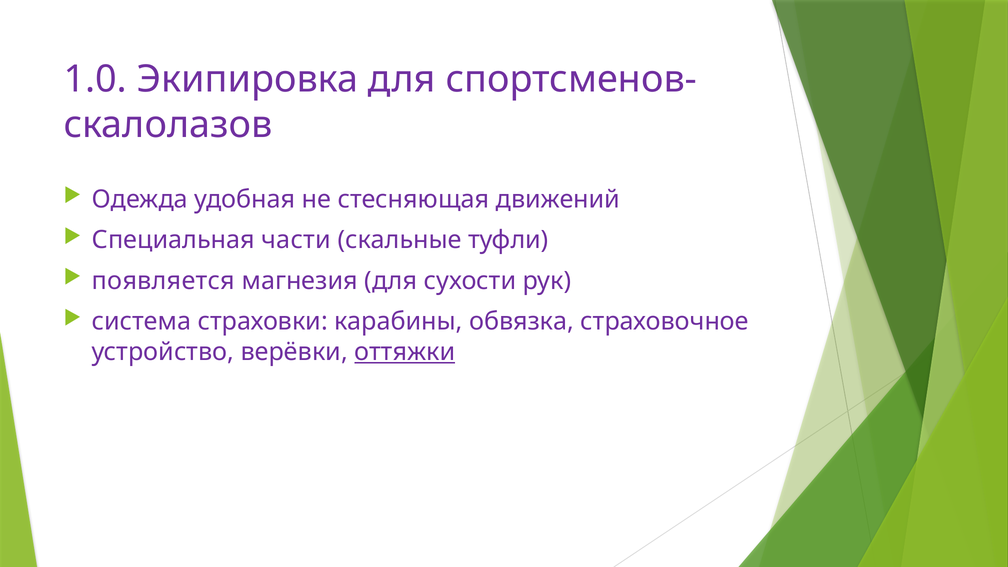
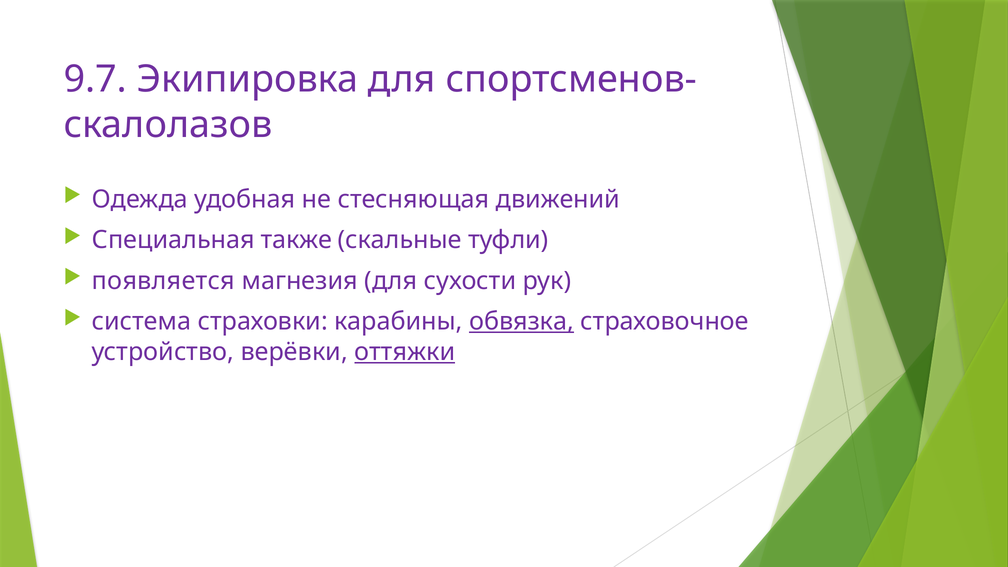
1.0: 1.0 -> 9.7 (95, 79)
части: части -> также (296, 240)
обвязка underline: none -> present (522, 322)
